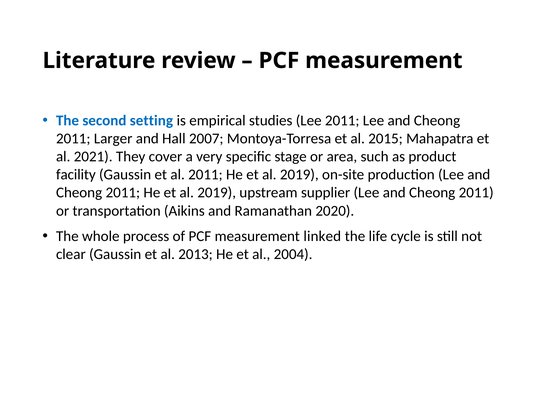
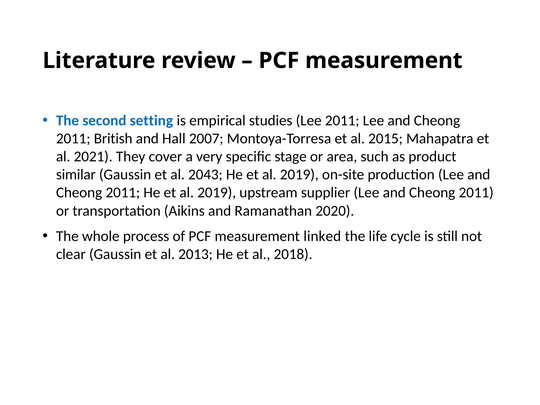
Larger: Larger -> British (113, 139)
facility: facility -> similar (76, 175)
al 2011: 2011 -> 2043 (205, 175)
2004: 2004 -> 2018 (293, 254)
